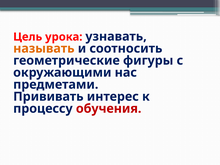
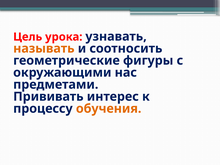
обучения colour: red -> orange (109, 109)
